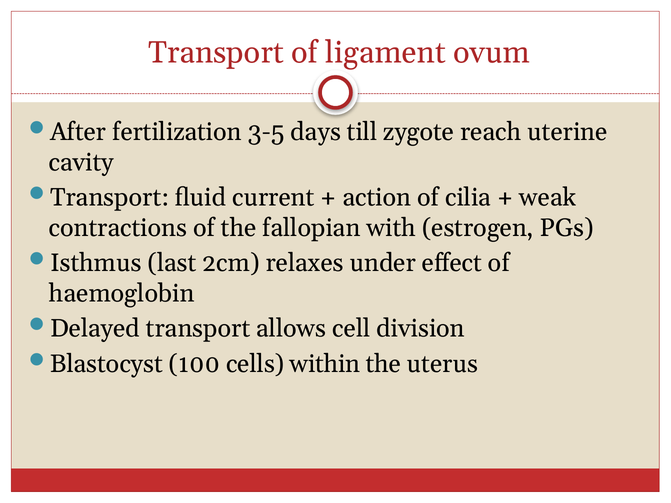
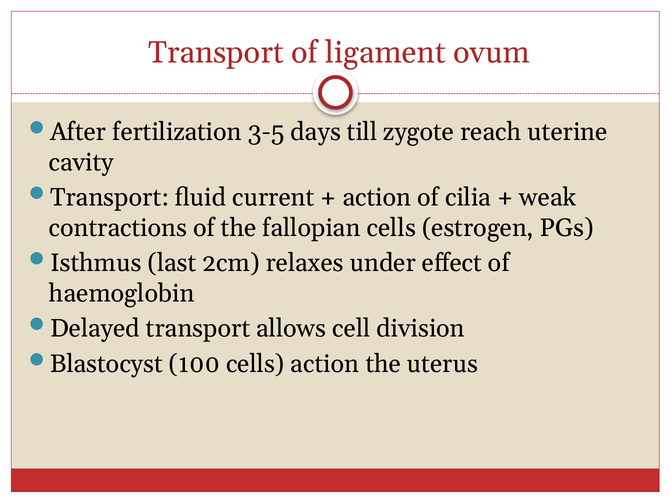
fallopian with: with -> cells (391, 228)
cells within: within -> action (325, 364)
